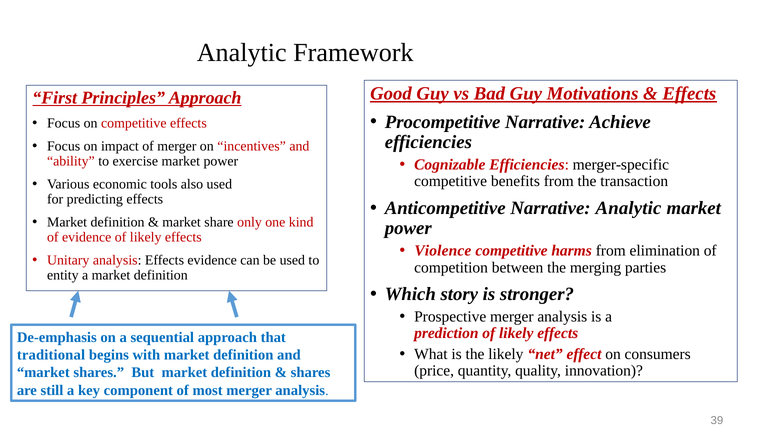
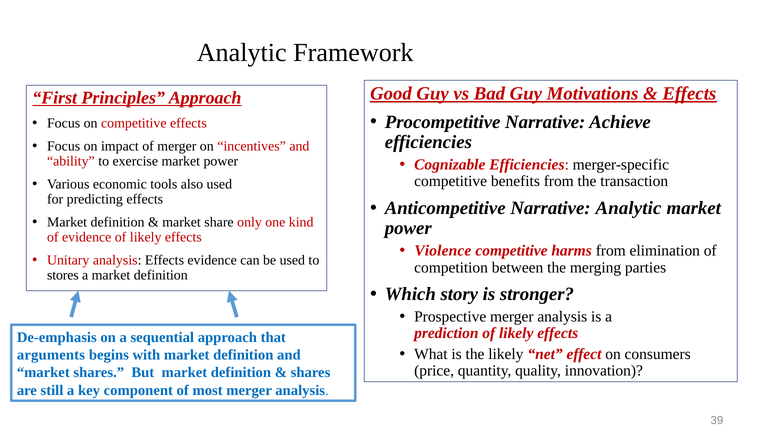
entity: entity -> stores (63, 276)
traditional: traditional -> arguments (51, 355)
